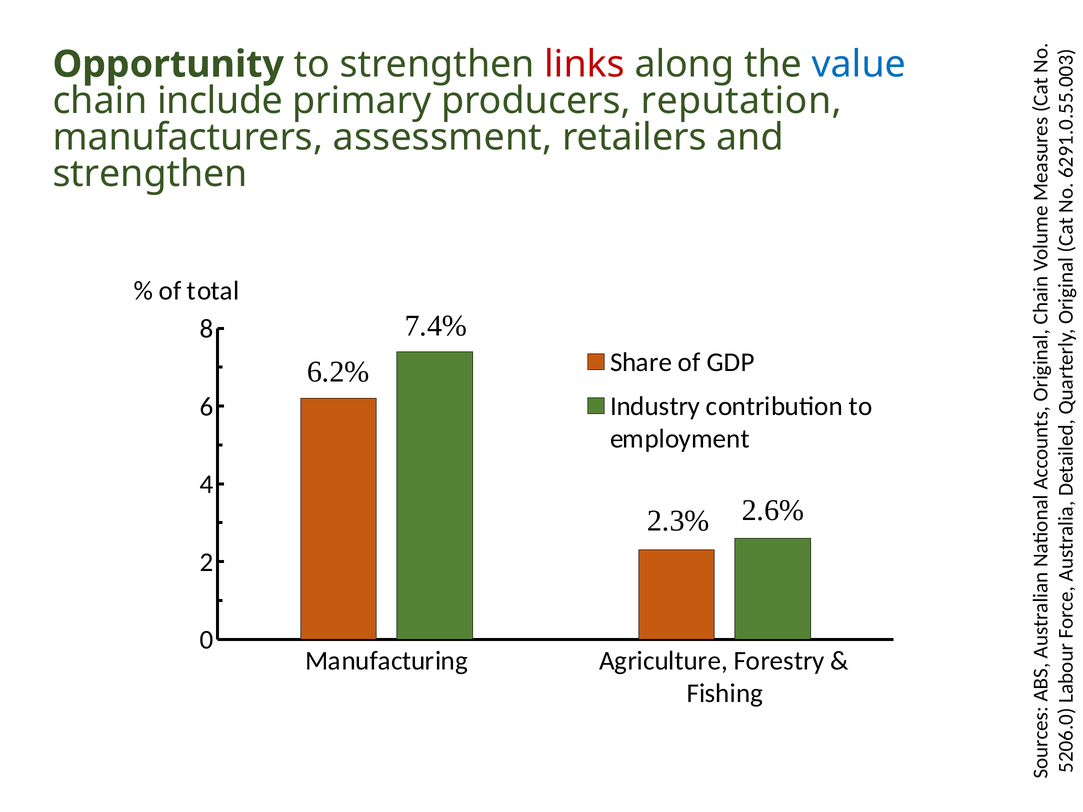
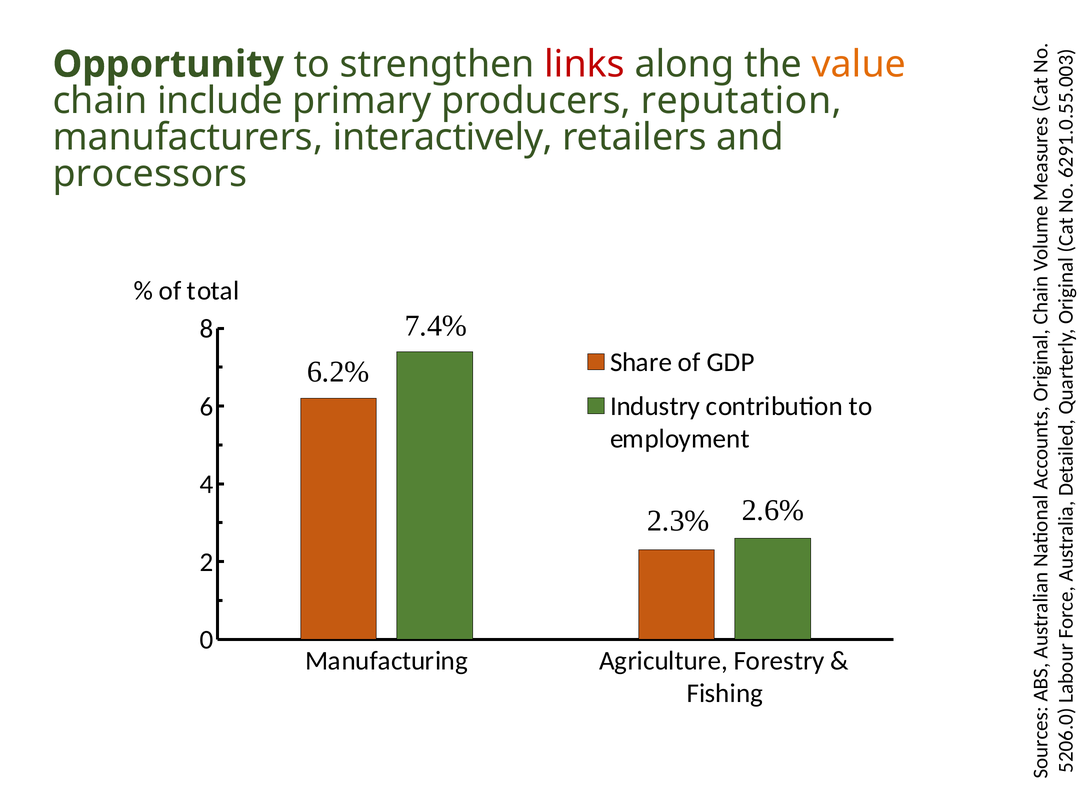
value colour: blue -> orange (859, 64)
assessment: assessment -> interactively (443, 137)
strengthen: strengthen -> processors (150, 174)
